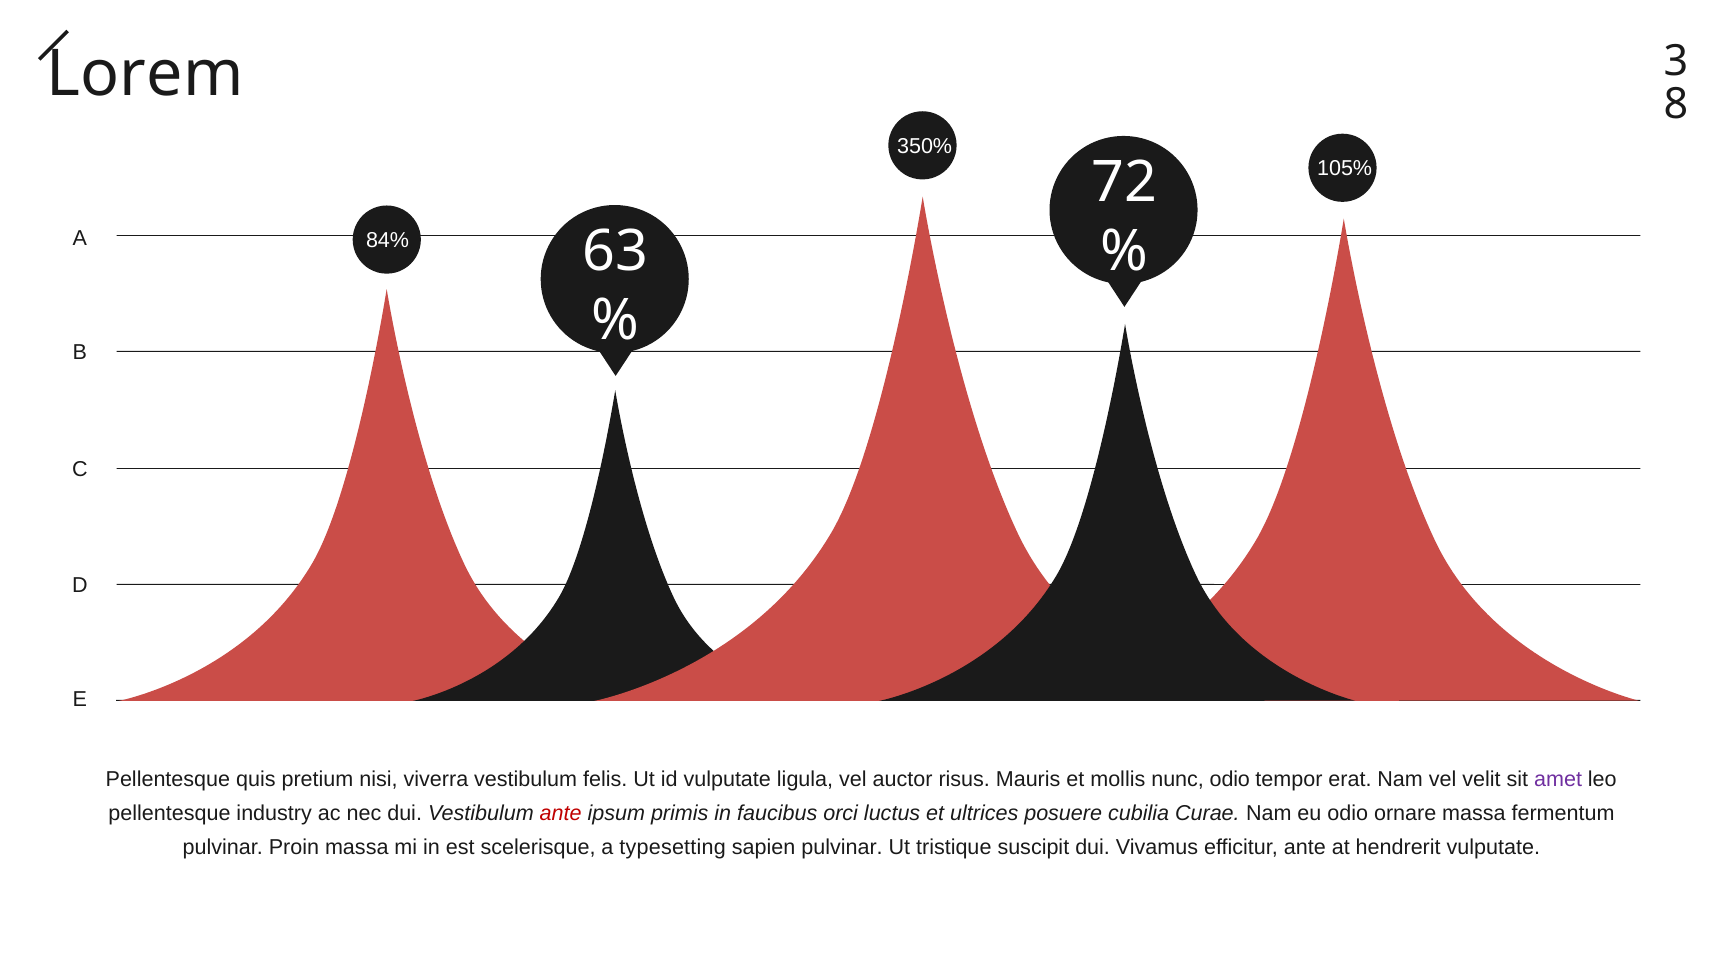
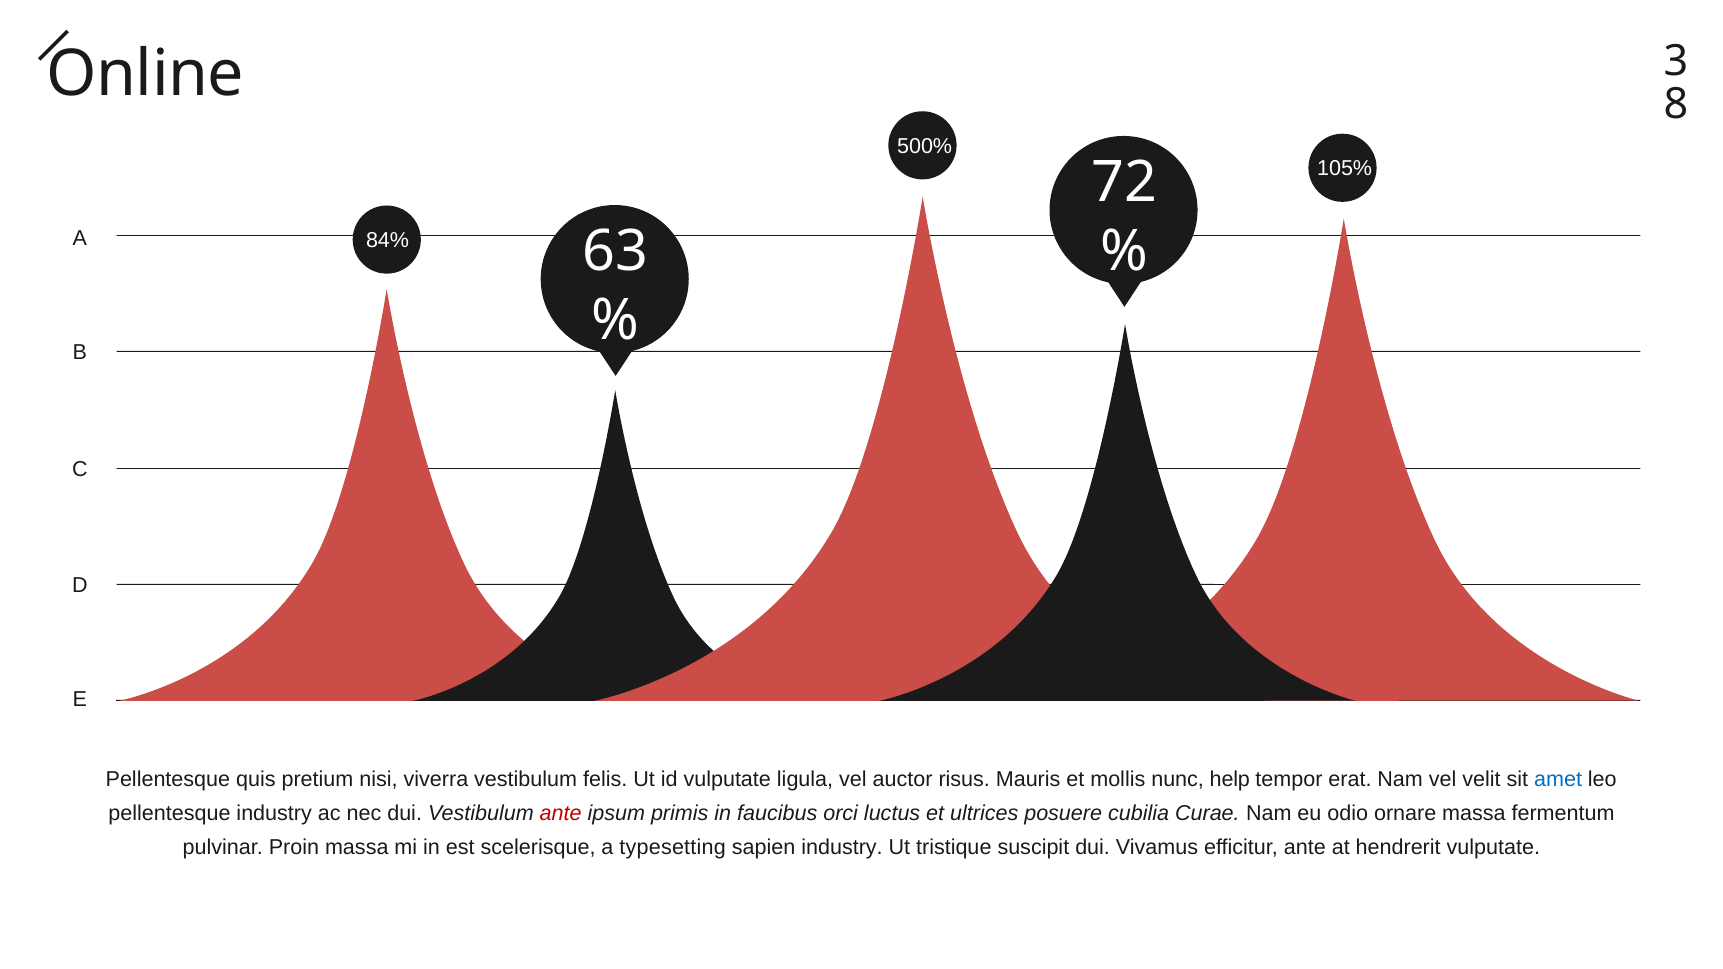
Lorem: Lorem -> Online (145, 74)
350%: 350% -> 500% (925, 146)
nunc odio: odio -> help (1230, 780)
amet colour: purple -> blue (1558, 780)
sapien pulvinar: pulvinar -> industry (842, 847)
